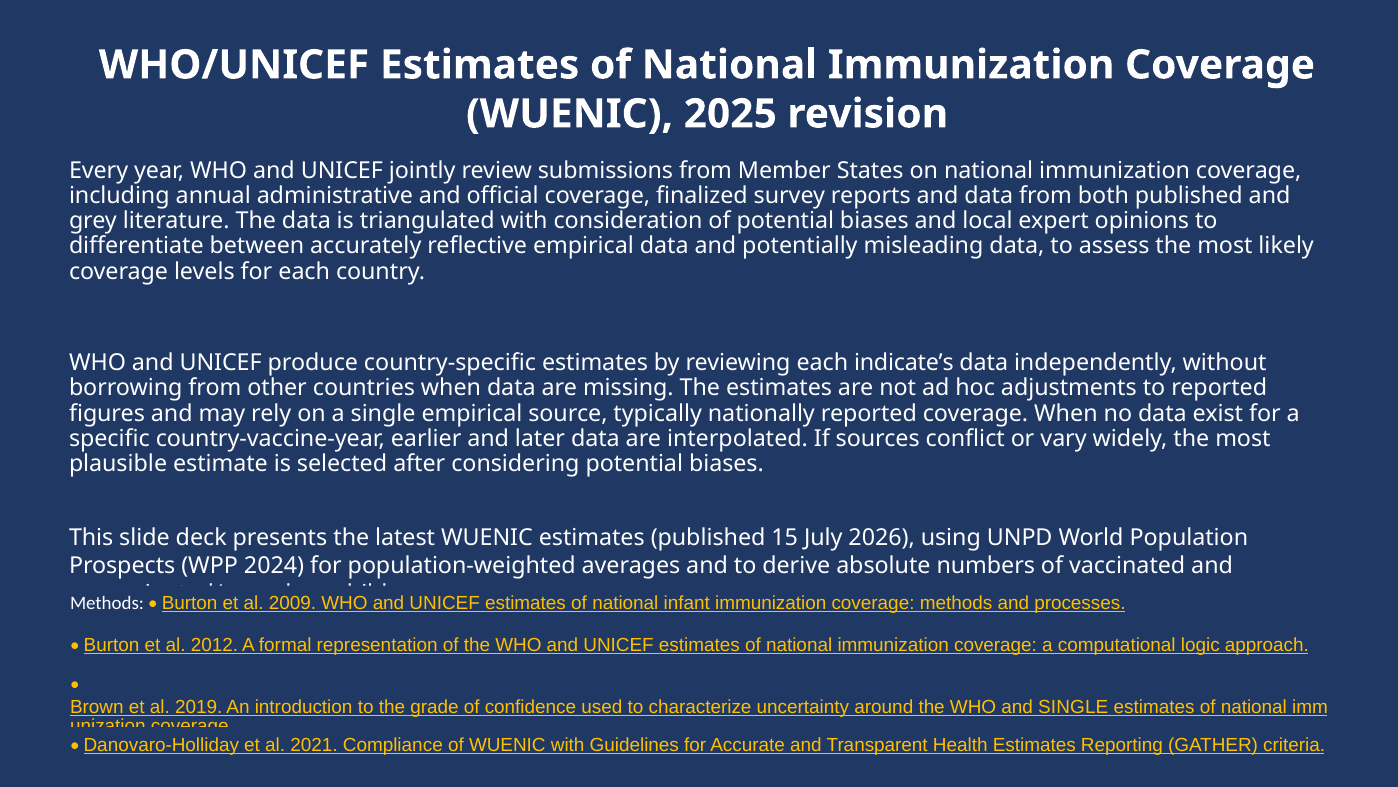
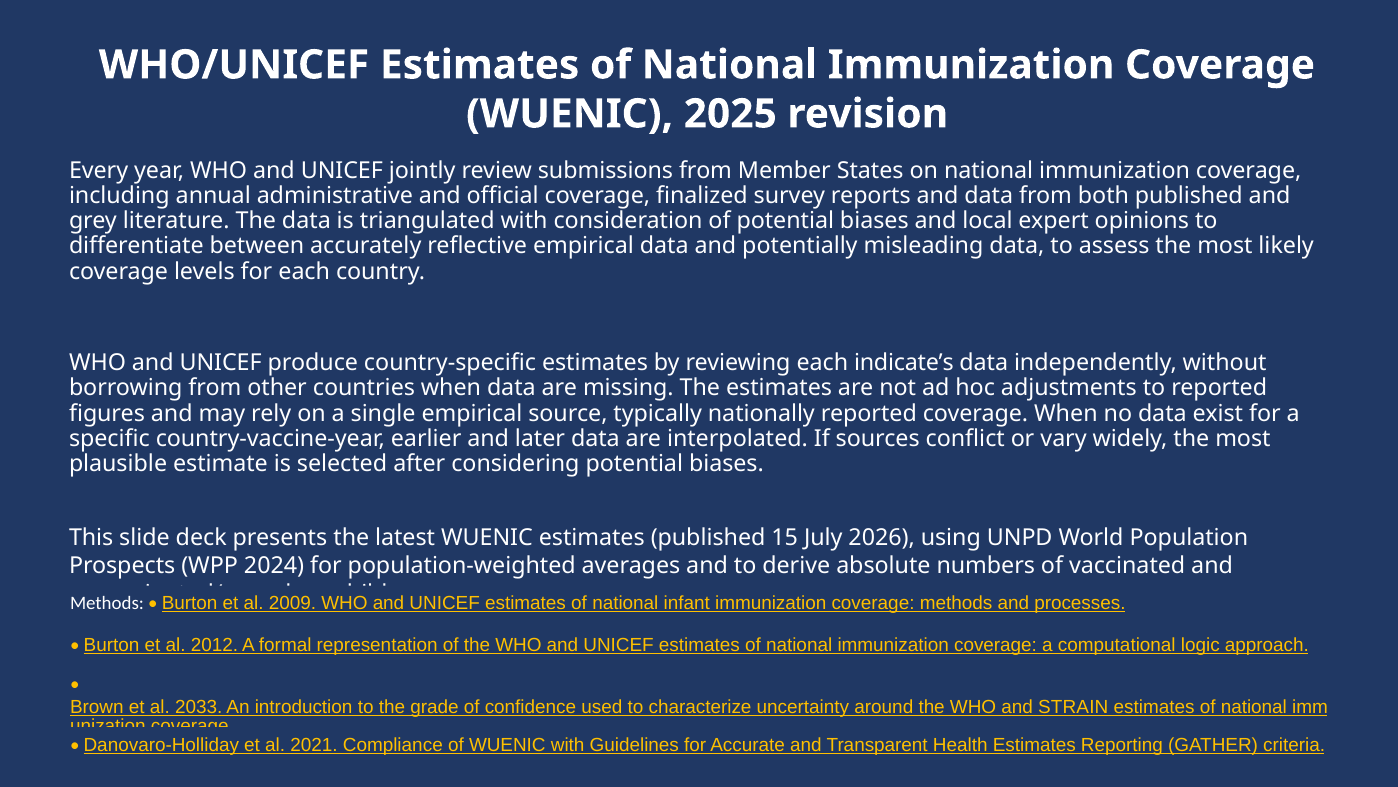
2019: 2019 -> 2033 (199, 706)
and SINGLE: SINGLE -> STRAIN (1073, 706)
